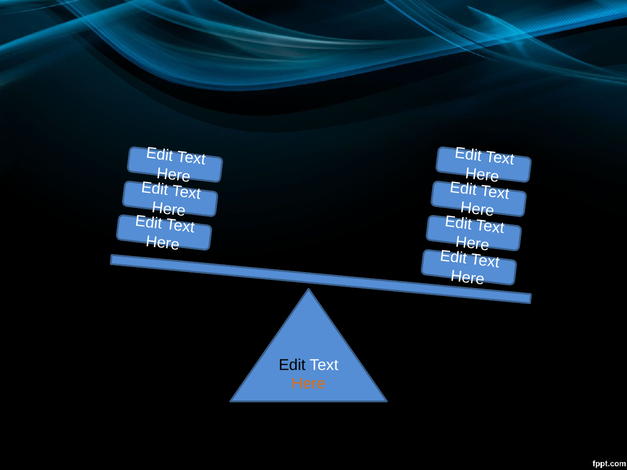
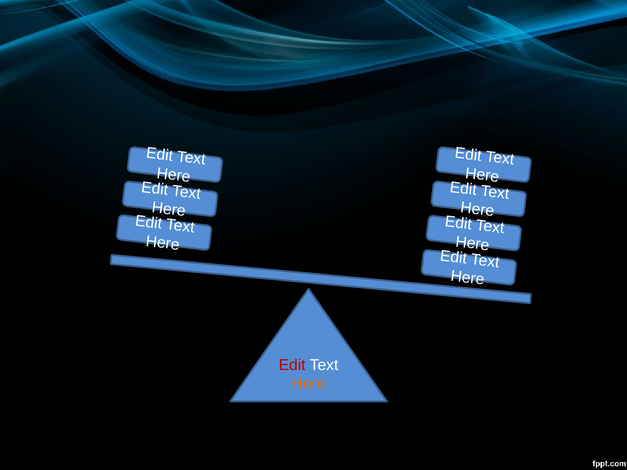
Edit colour: black -> red (292, 365)
